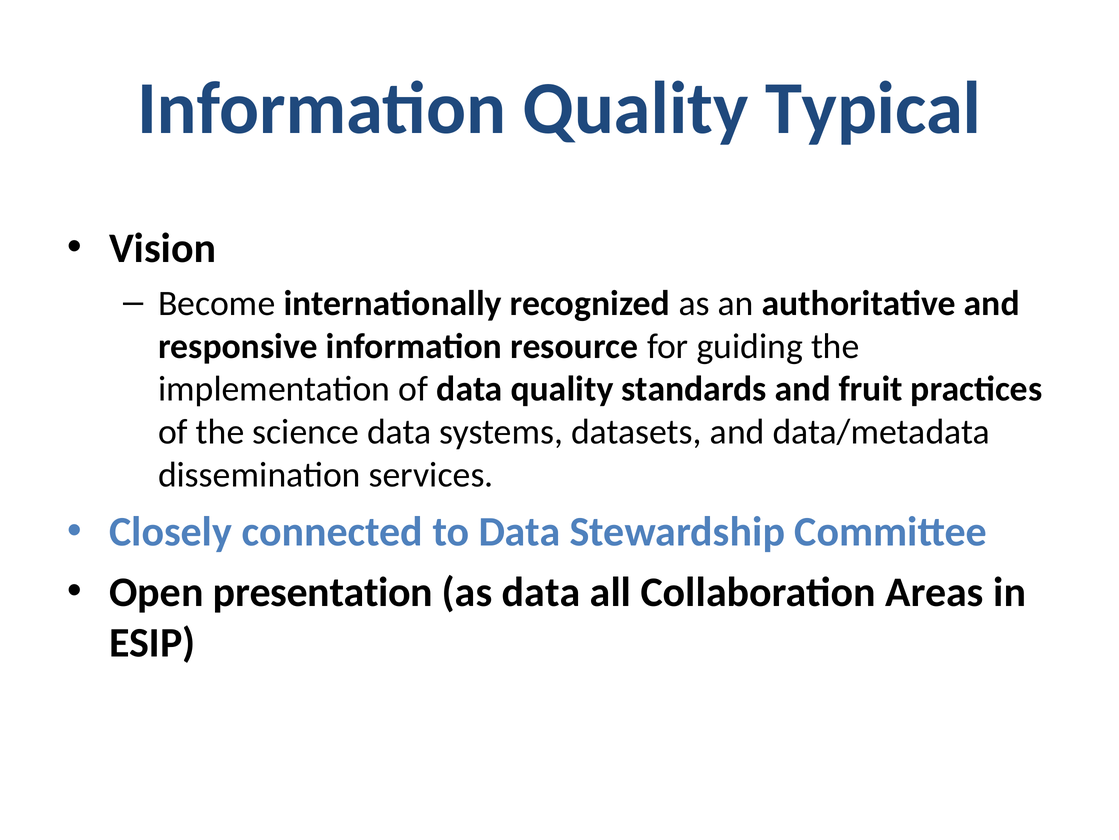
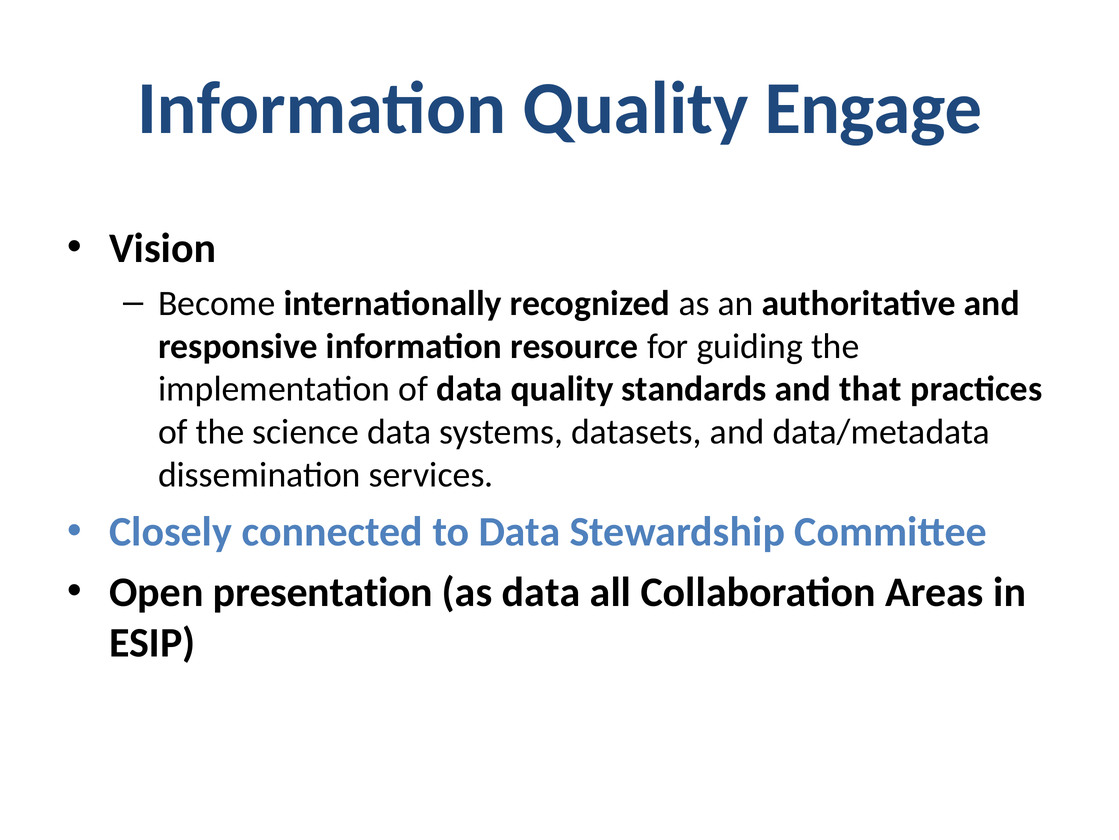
Typical: Typical -> Engage (873, 109)
fruit: fruit -> that (870, 389)
